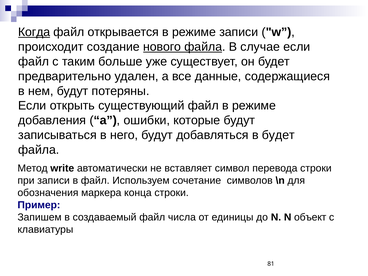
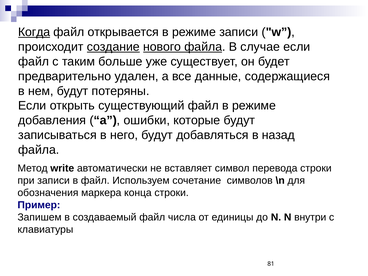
создание underline: none -> present (113, 47)
в будет: будет -> назад (278, 135)
объект: объект -> внутри (310, 217)
